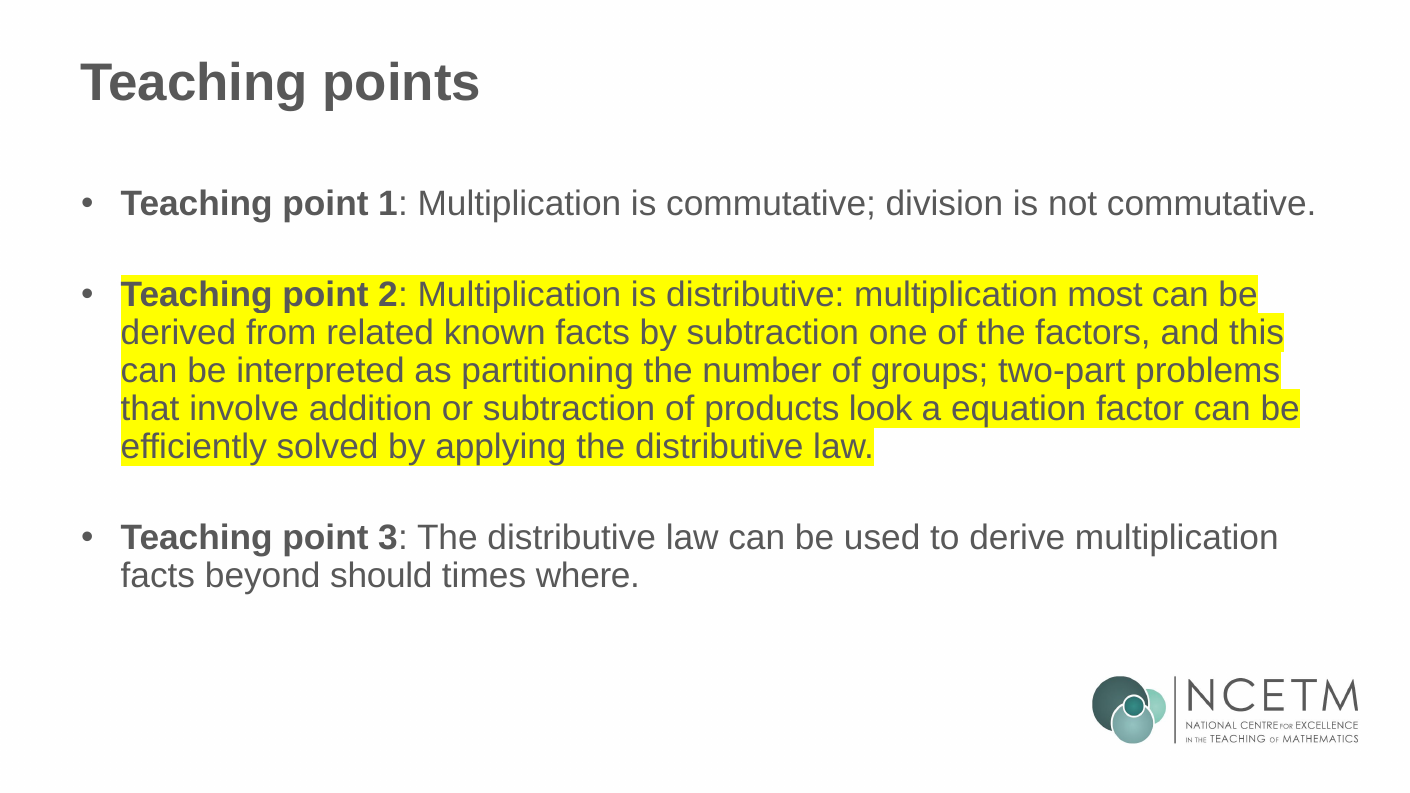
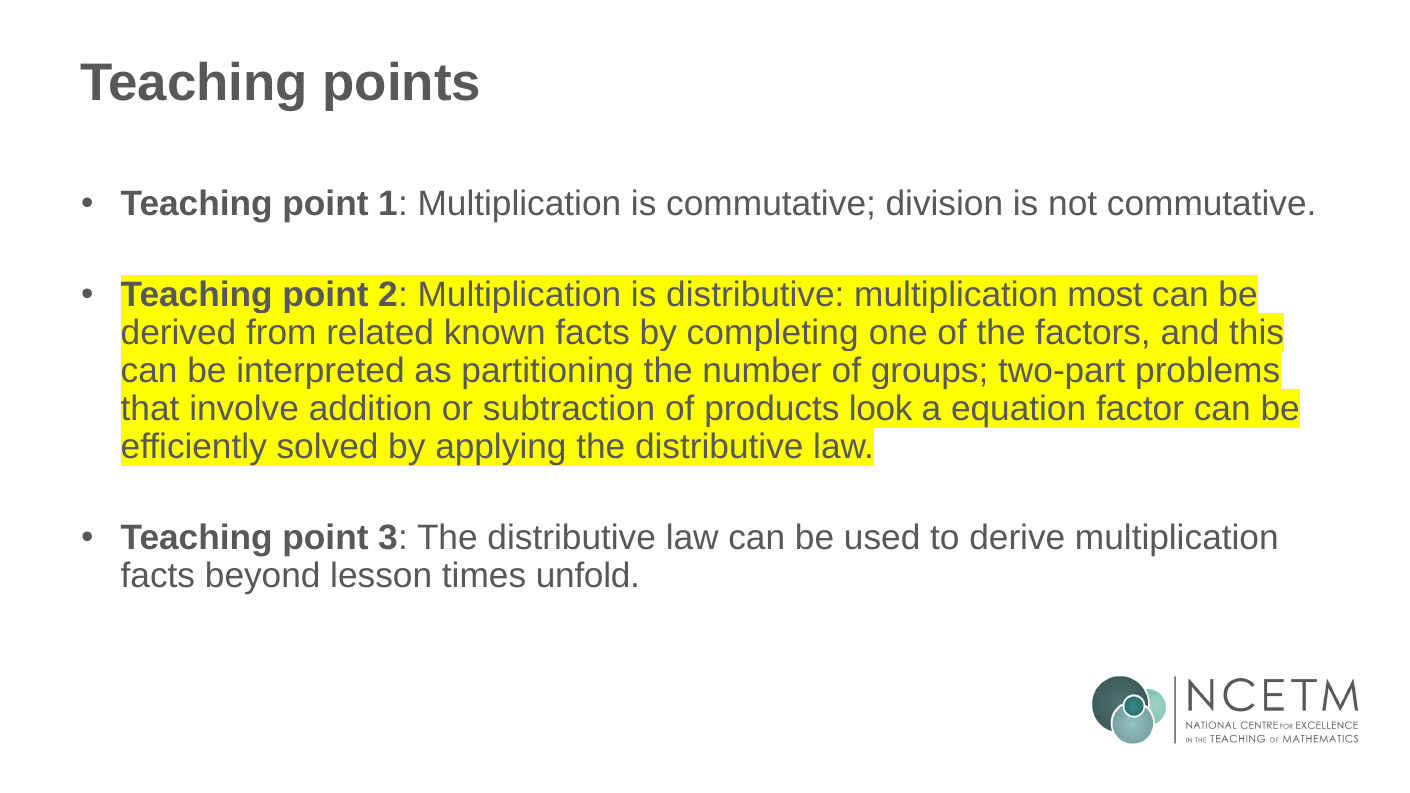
by subtraction: subtraction -> completing (773, 333)
should: should -> lesson (381, 576)
where: where -> unfold (588, 576)
